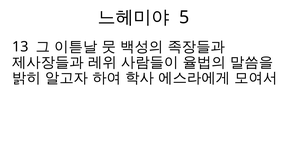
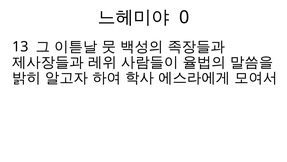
5: 5 -> 0 (184, 17)
